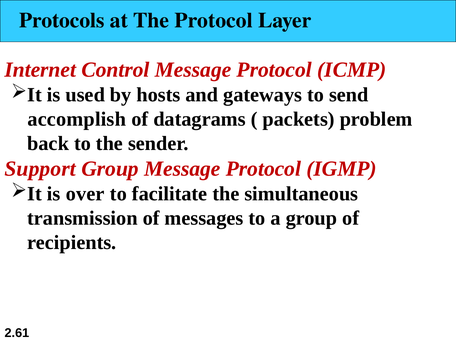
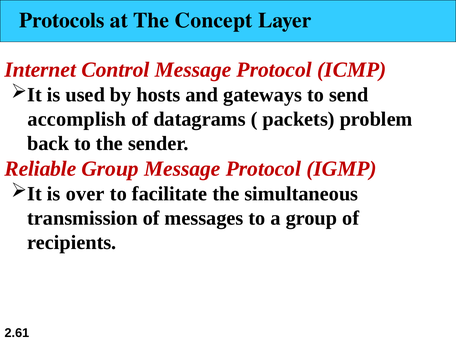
The Protocol: Protocol -> Concept (214, 20)
Support: Support -> Reliable (40, 169)
